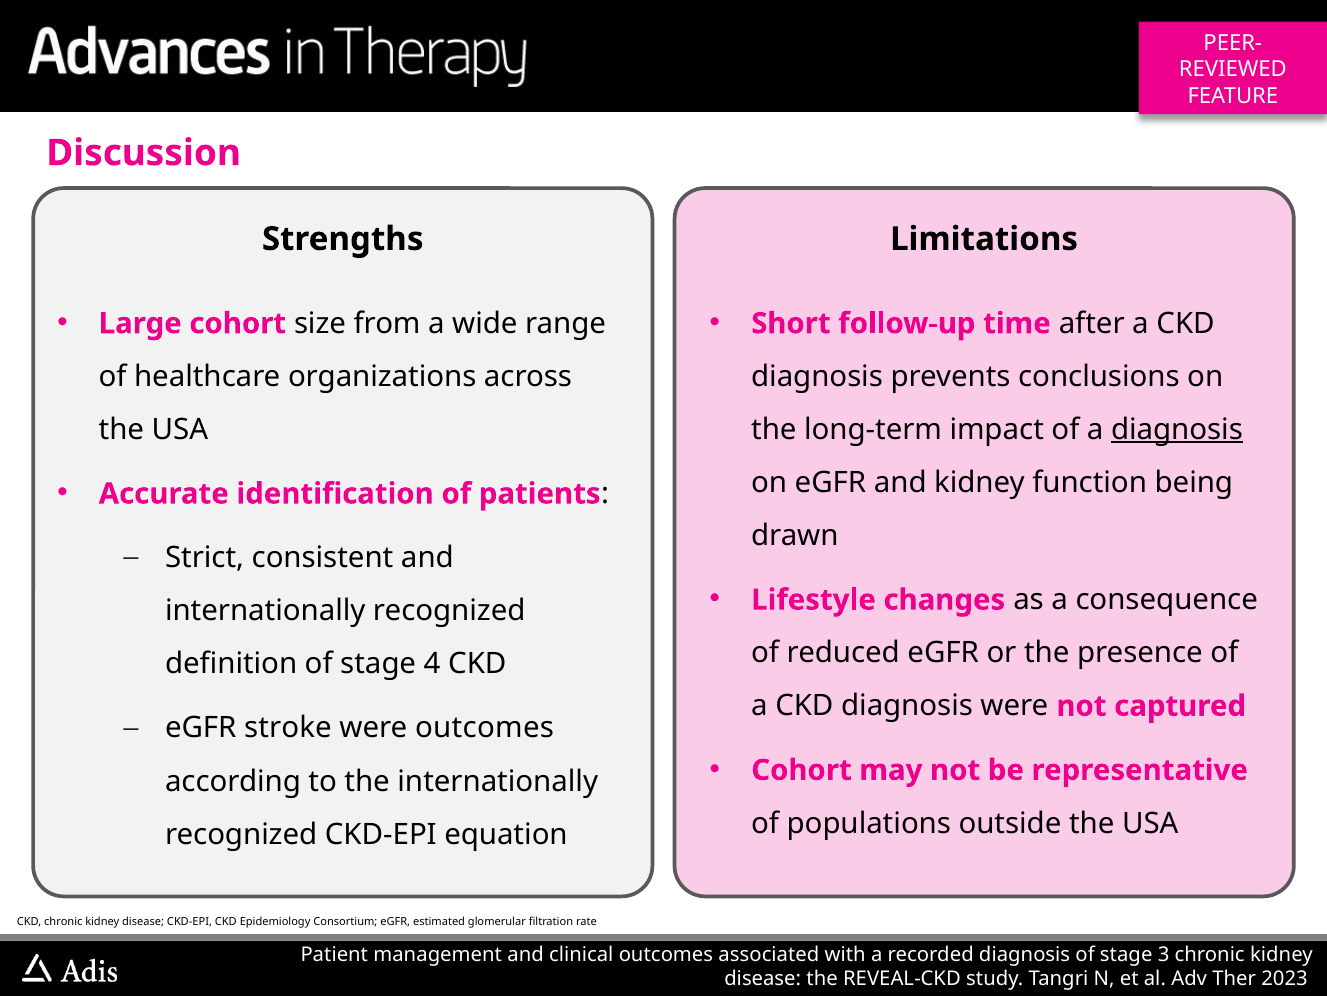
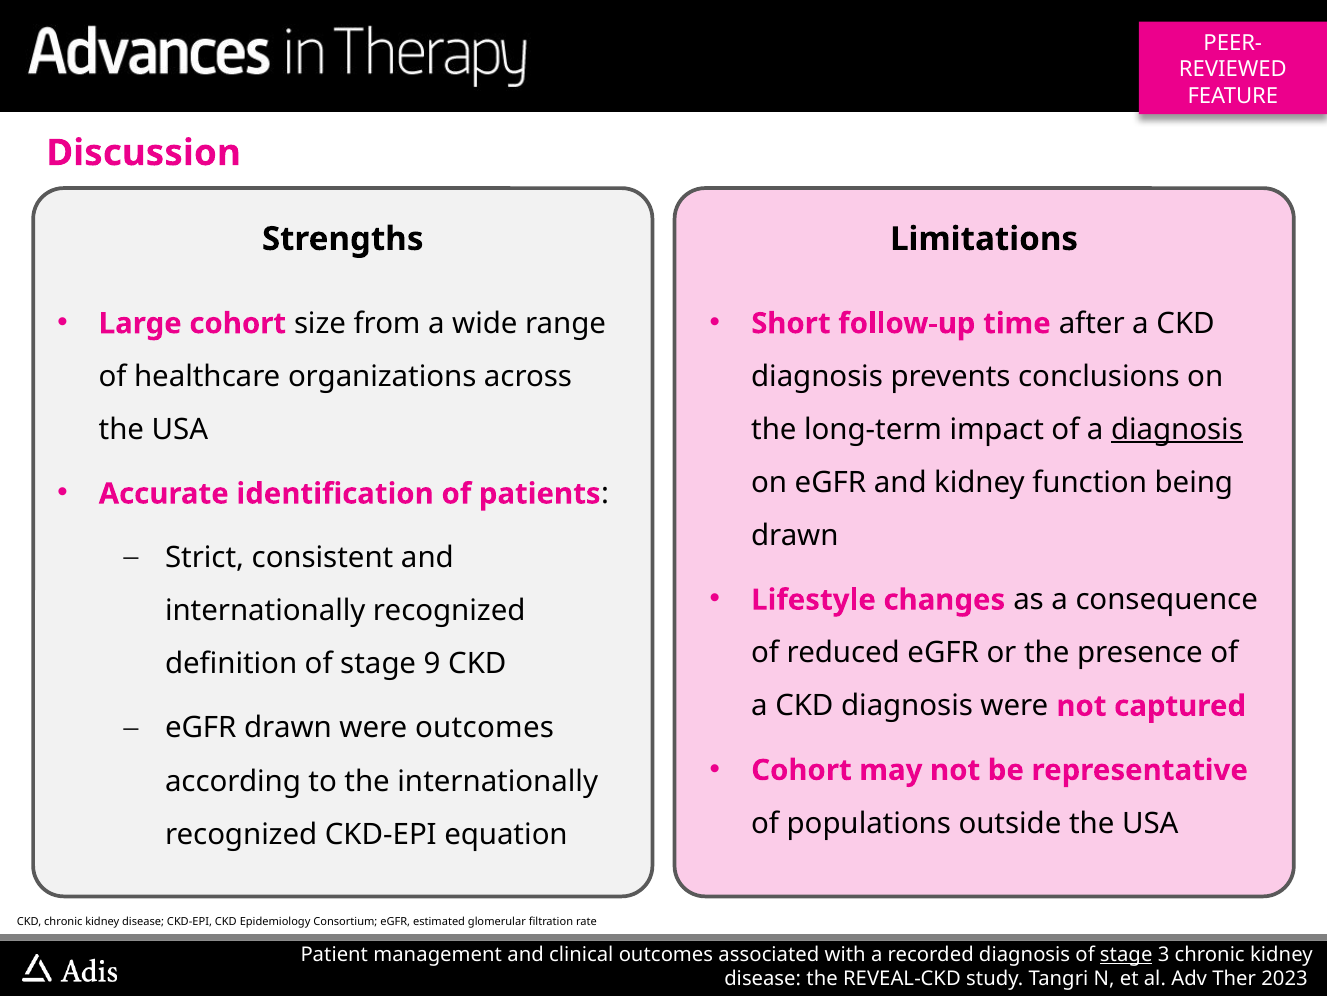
4: 4 -> 9 (432, 664)
eGFR stroke: stroke -> drawn (288, 728)
stage underline: none -> present (1126, 954)
